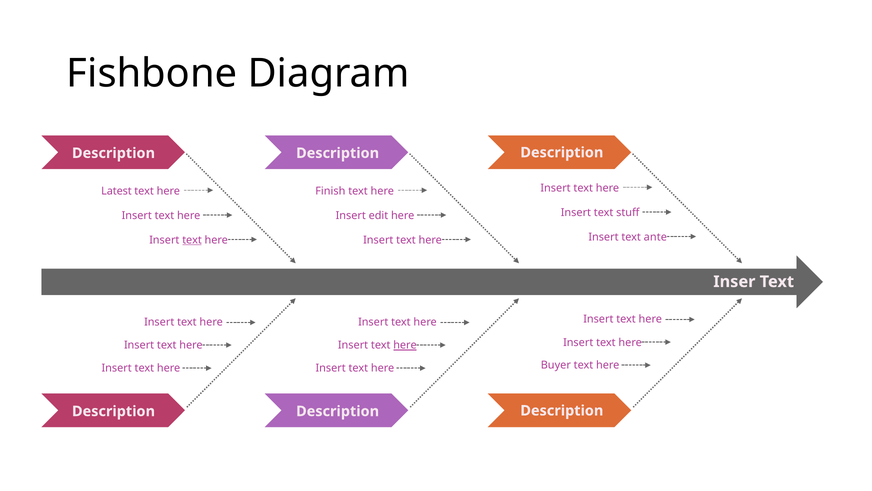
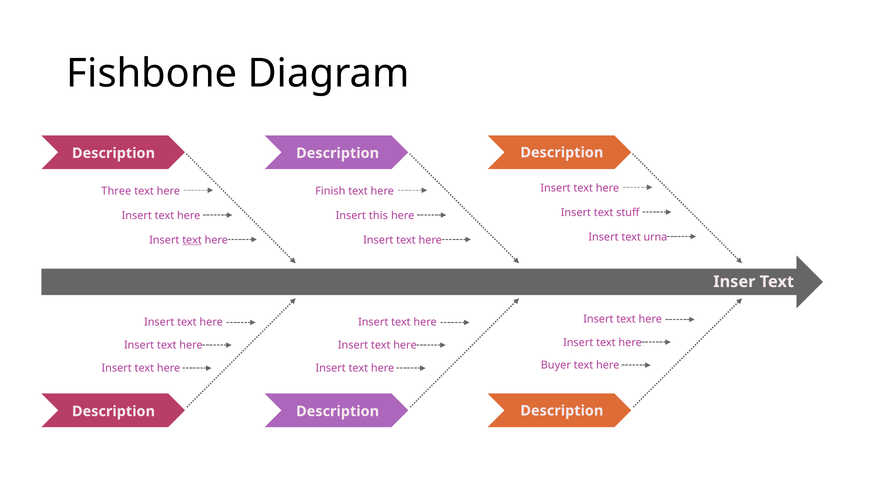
Latest: Latest -> Three (116, 191)
edit: edit -> this (378, 215)
ante: ante -> urna (655, 237)
here underline: present -> none (405, 345)
